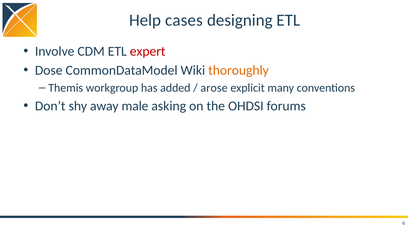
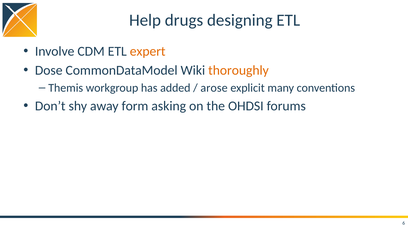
cases: cases -> drugs (184, 20)
expert colour: red -> orange (148, 51)
male: male -> form (135, 106)
